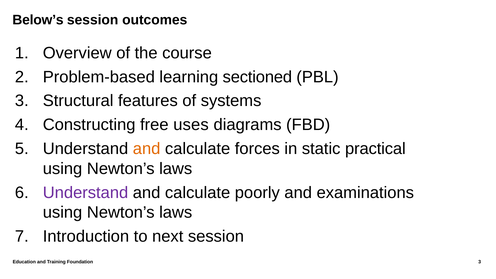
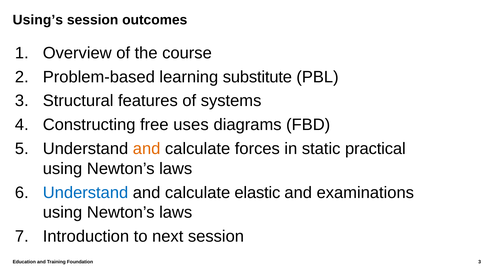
Below’s: Below’s -> Using’s (38, 20)
sectioned: sectioned -> substitute (257, 77)
Understand colour: purple -> blue (86, 193)
poorly: poorly -> elastic (257, 193)
